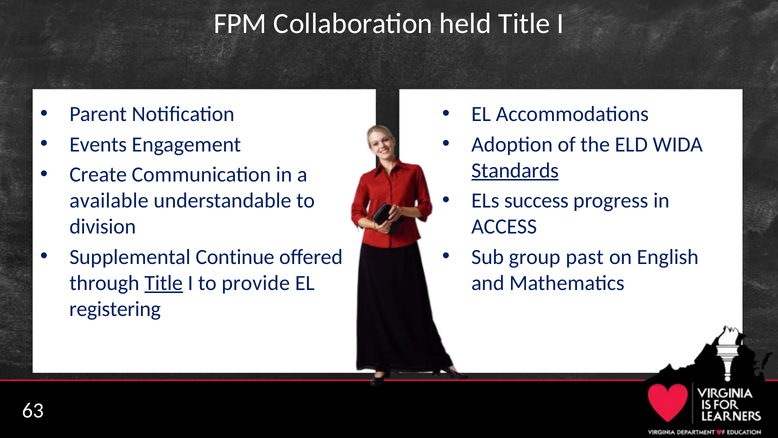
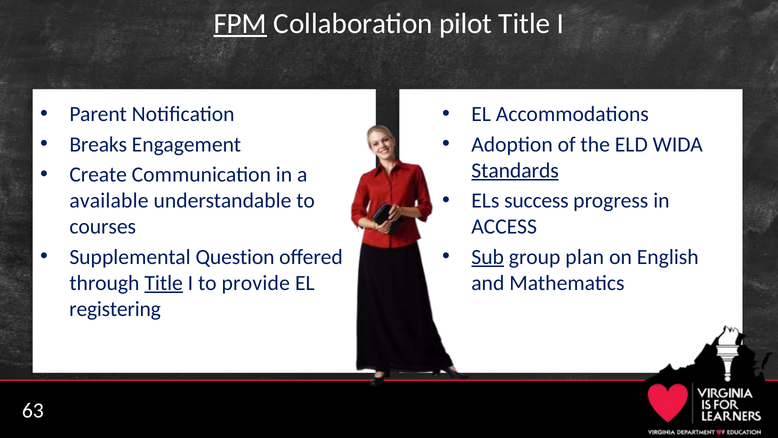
FPM underline: none -> present (240, 23)
held: held -> pilot (466, 23)
Events: Events -> Breaks (98, 144)
division: division -> courses (103, 227)
Continue: Continue -> Question (235, 257)
Sub underline: none -> present (488, 257)
past: past -> plan (585, 257)
